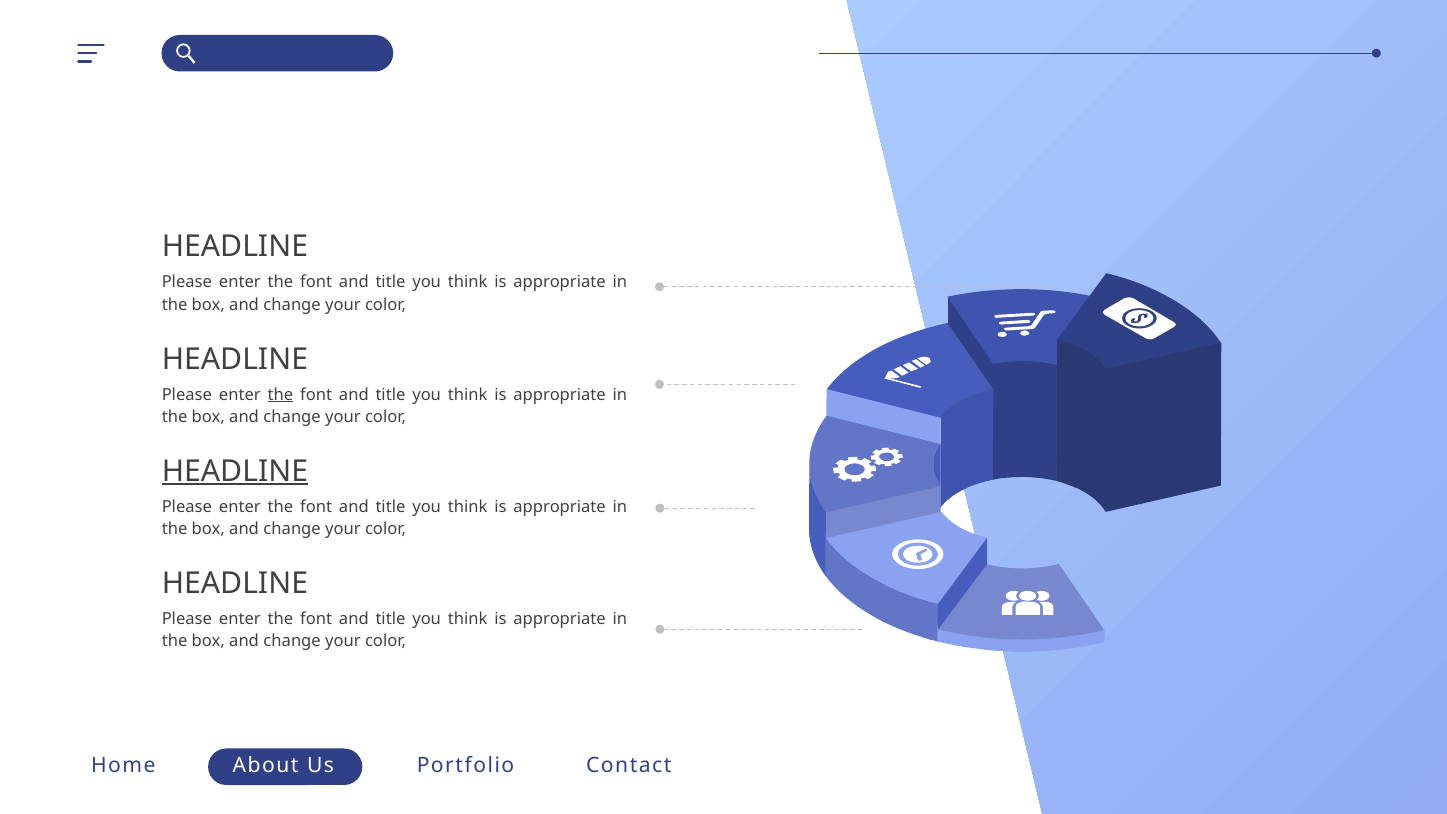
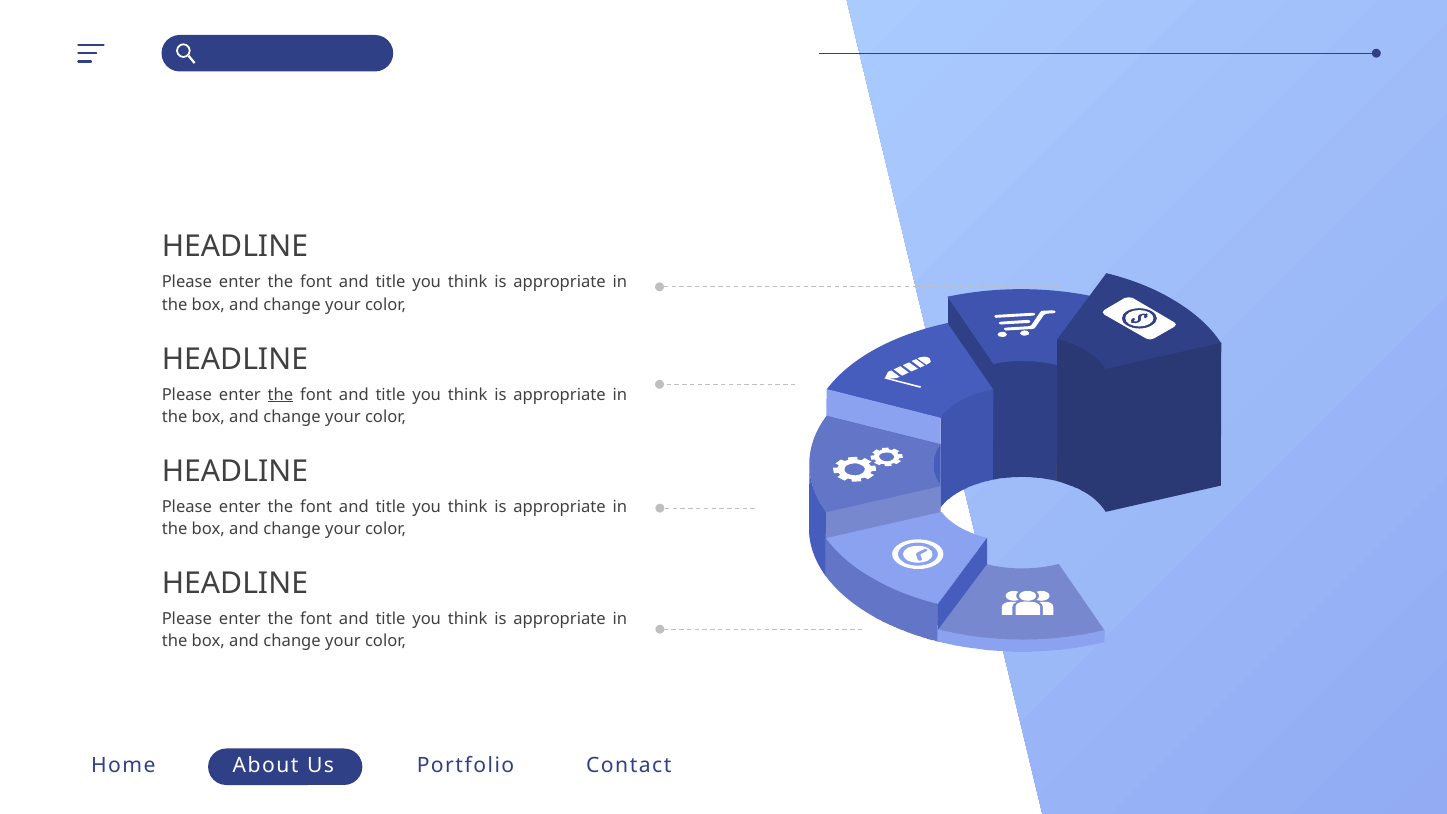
HEADLINE underline: present -> none (235, 471)
